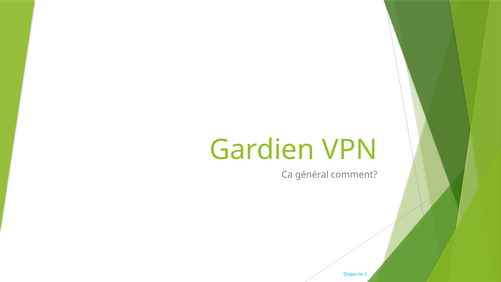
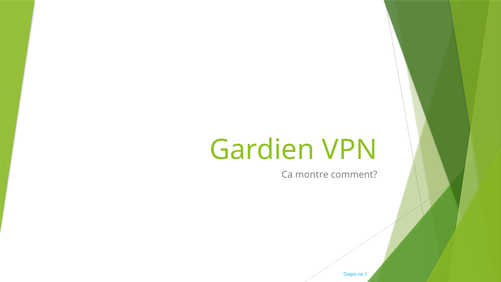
général: général -> montre (312, 175)
